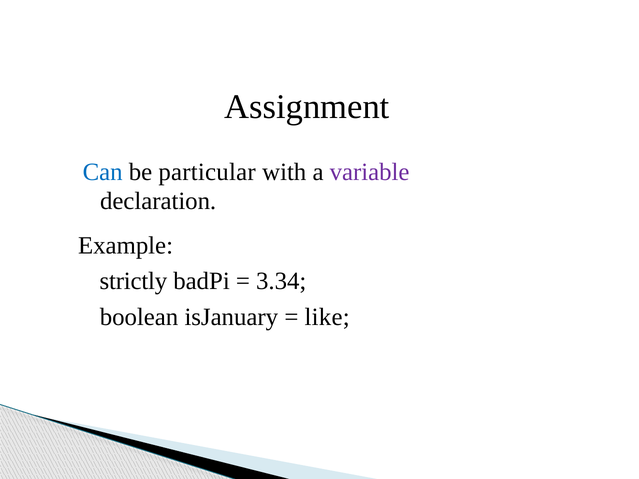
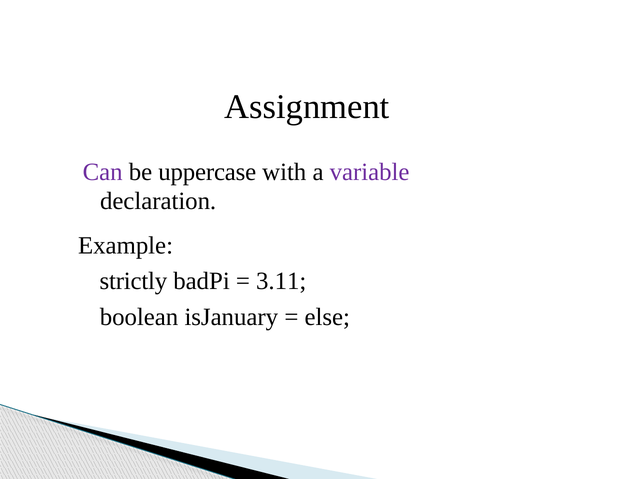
Can colour: blue -> purple (103, 172)
particular: particular -> uppercase (207, 172)
3.34: 3.34 -> 3.11 (281, 281)
like: like -> else (327, 317)
